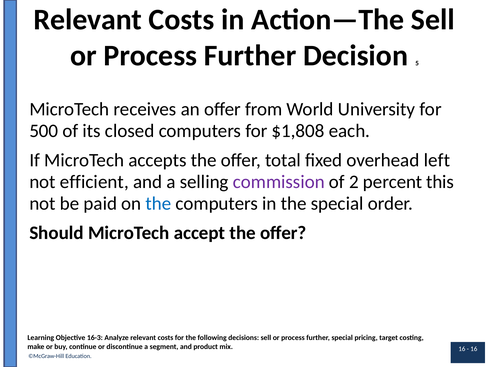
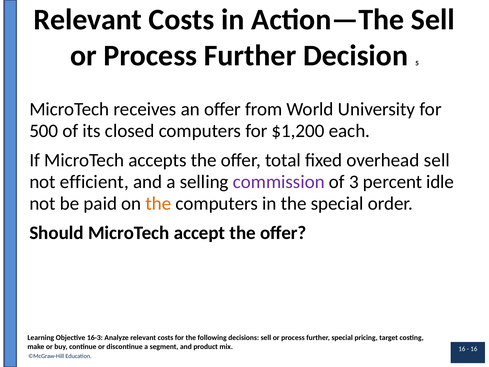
$1,808: $1,808 -> $1,200 (298, 131)
overhead left: left -> sell (437, 160)
2: 2 -> 3 (354, 182)
this: this -> idle (440, 182)
the colour: blue -> orange (158, 203)
